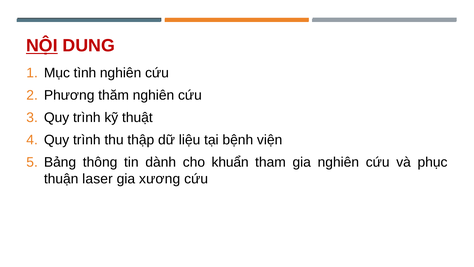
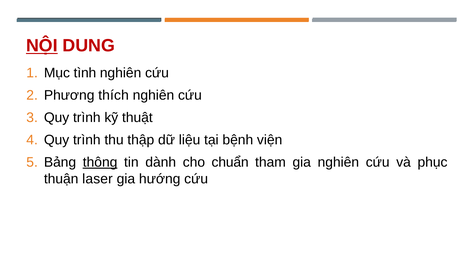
thăm: thăm -> thích (114, 95)
thông underline: none -> present (100, 162)
khuẩn: khuẩn -> chuẩn (230, 162)
xương: xương -> hướng (160, 179)
